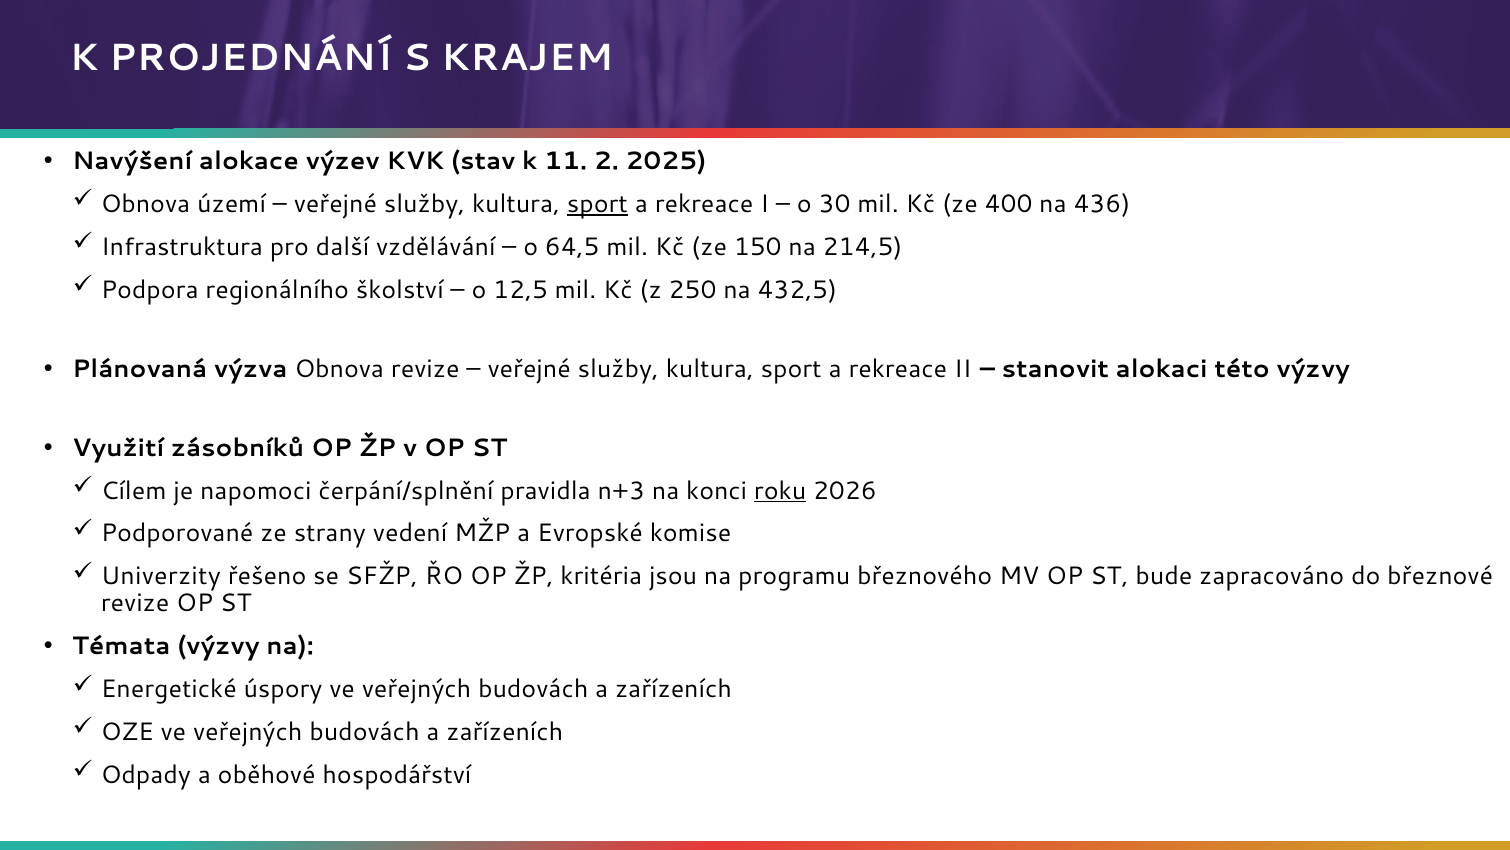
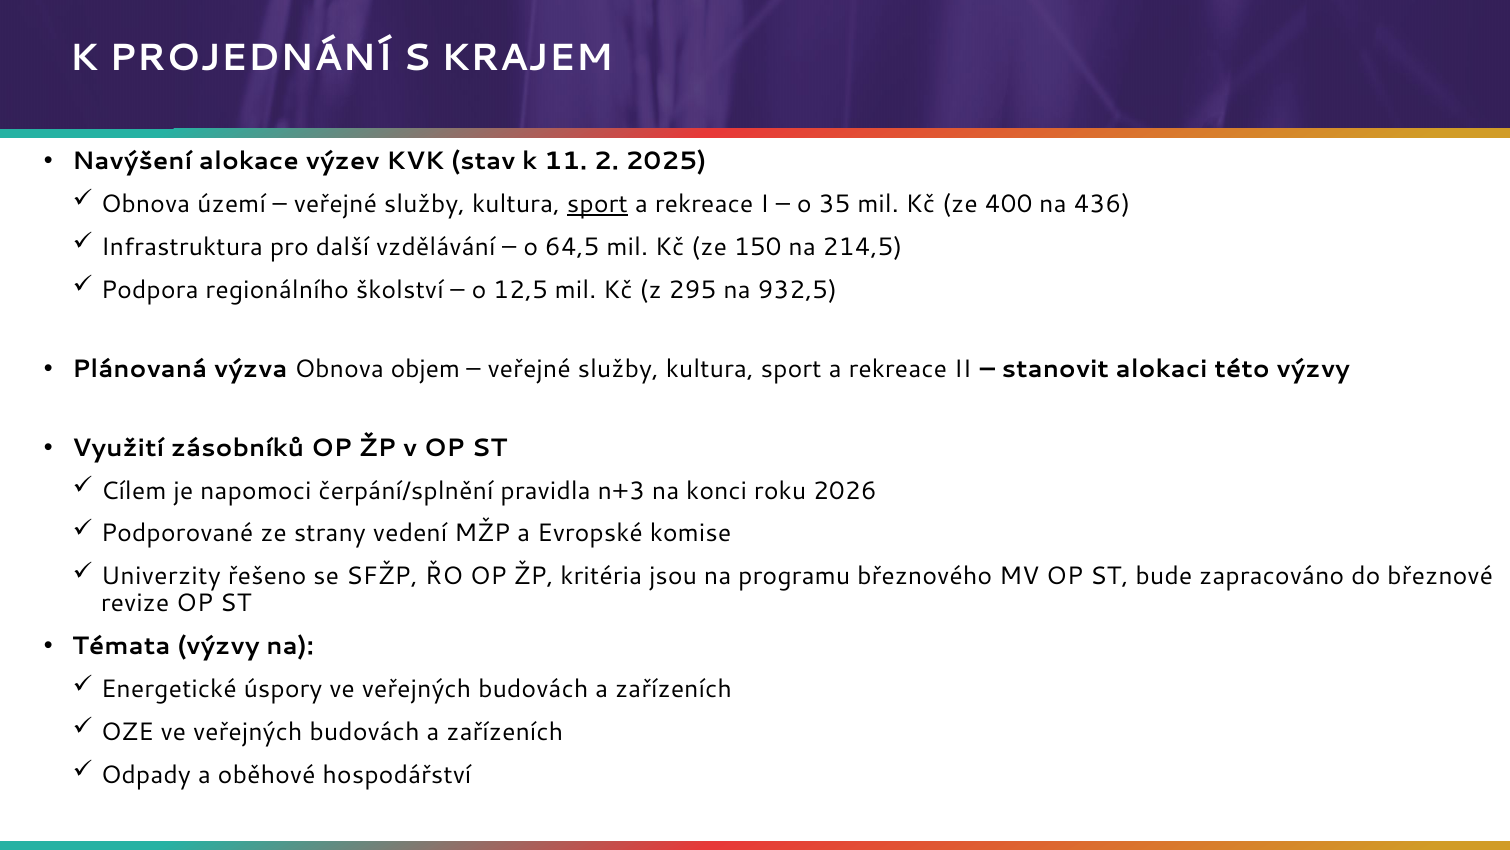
30: 30 -> 35 (834, 204)
250: 250 -> 295 (693, 290)
432,5: 432,5 -> 932,5 (797, 290)
Obnova revize: revize -> objem (425, 369)
roku underline: present -> none (780, 490)
